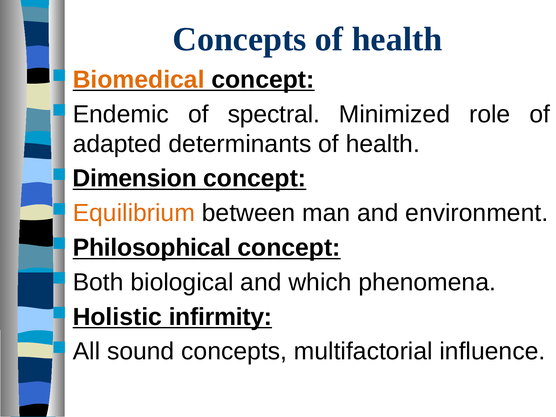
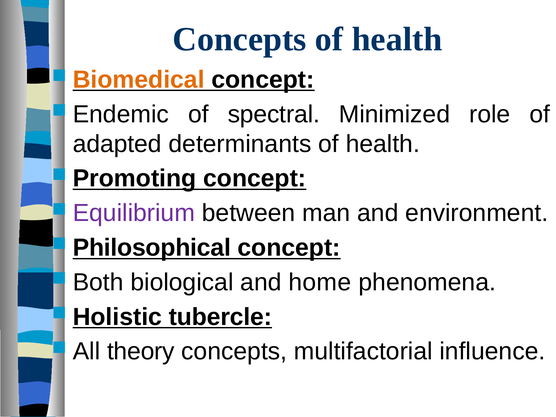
Dimension: Dimension -> Promoting (135, 178)
Equilibrium colour: orange -> purple (134, 213)
which: which -> home (320, 282)
infirmity: infirmity -> tubercle (220, 317)
sound: sound -> theory (141, 351)
